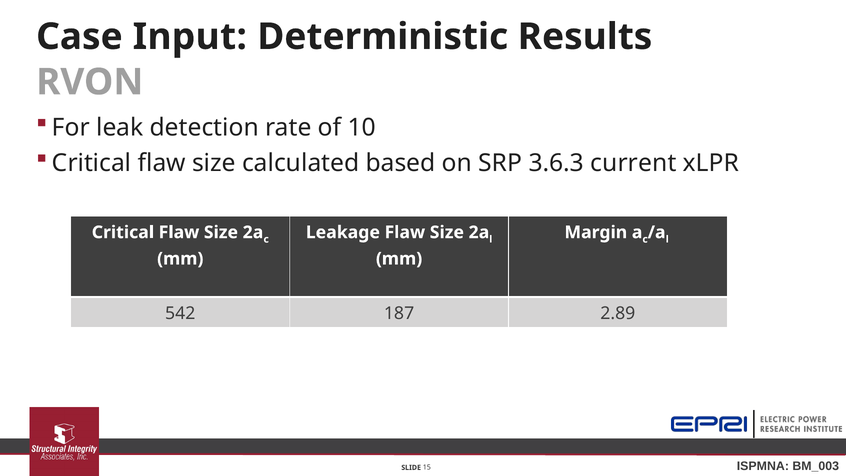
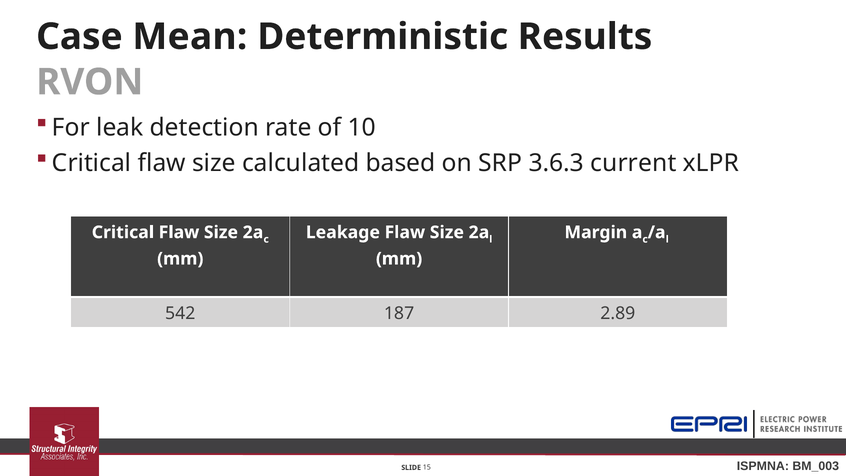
Input: Input -> Mean (190, 37)
